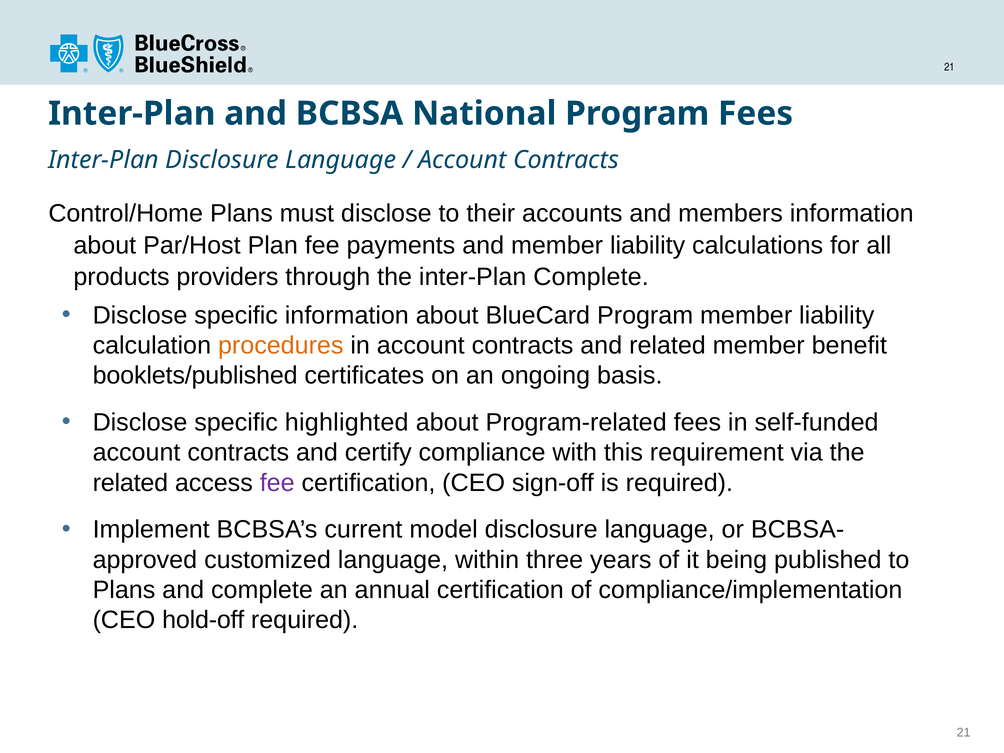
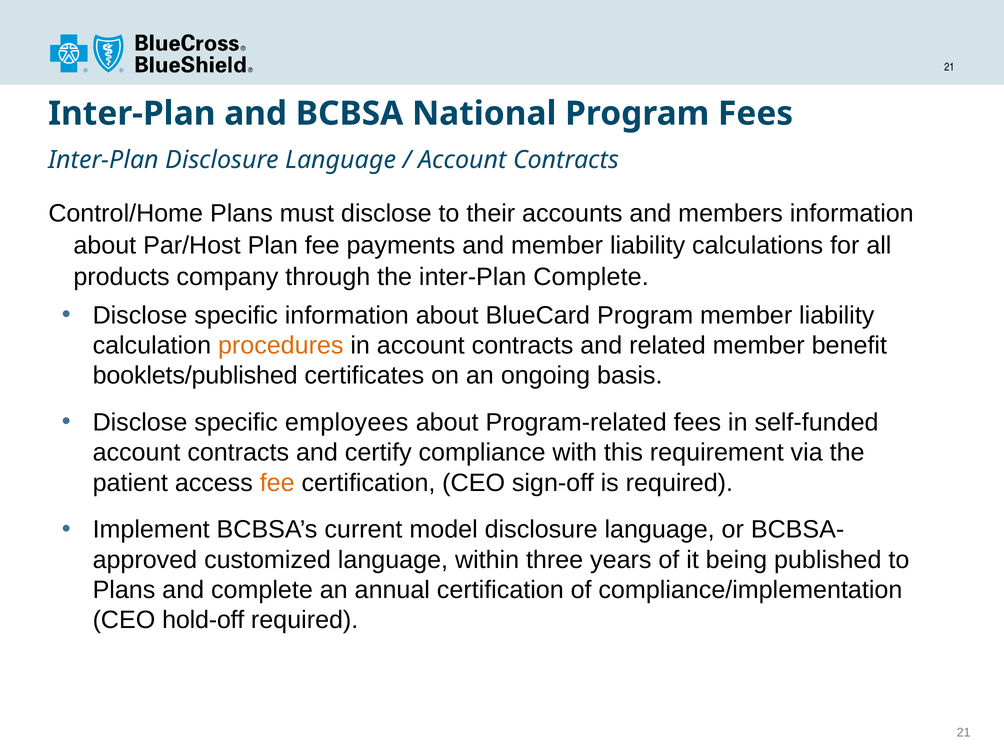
providers: providers -> company (227, 277)
highlighted: highlighted -> employees (347, 422)
related: related -> patient (130, 483)
fee colour: purple -> orange (277, 483)
